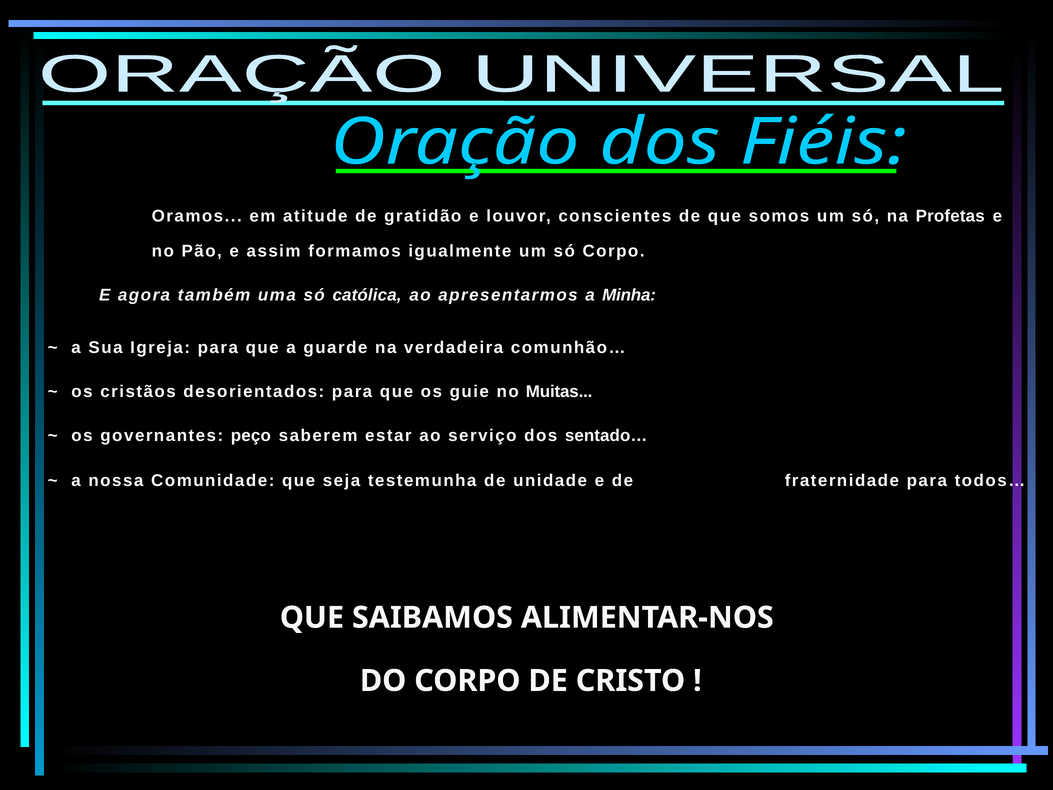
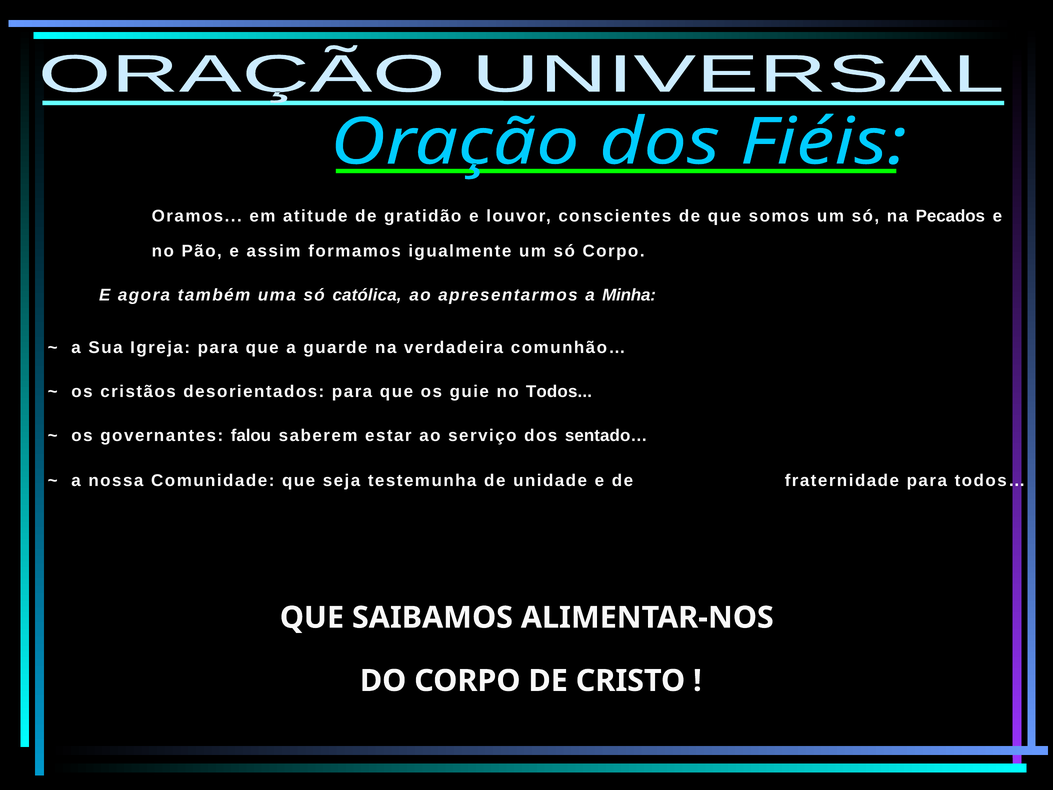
Profetas: Profetas -> Pecados (950, 216)
Muitas: Muitas -> Todos (559, 391)
peço: peço -> falou (251, 435)
